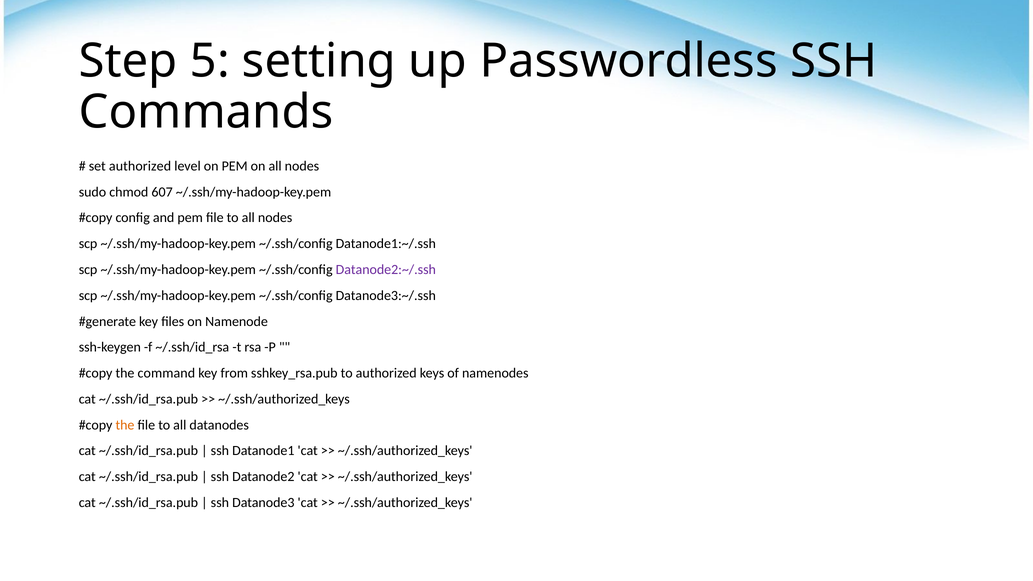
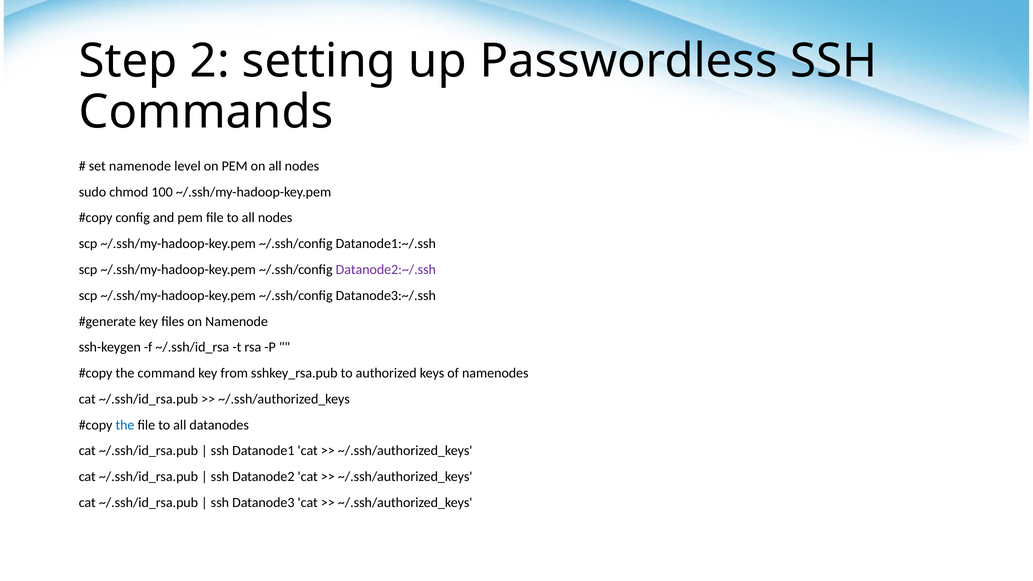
5: 5 -> 2 (210, 61)
set authorized: authorized -> namenode (140, 166)
607: 607 -> 100 (162, 192)
the colour: orange -> blue (125, 425)
